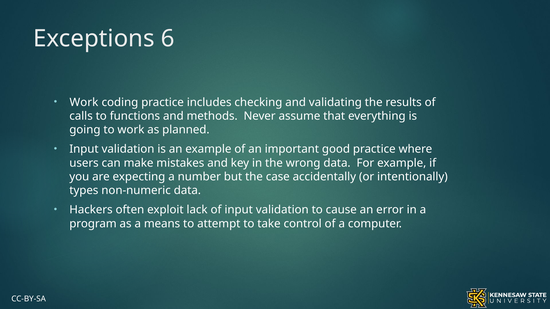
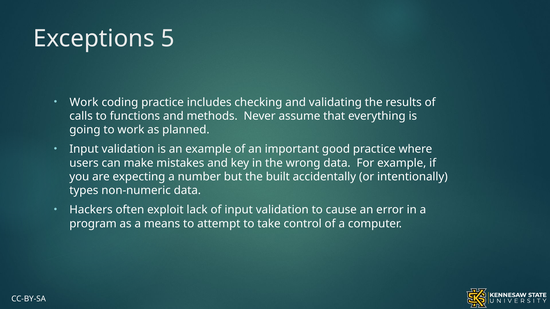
6: 6 -> 5 (168, 39)
case: case -> built (278, 177)
